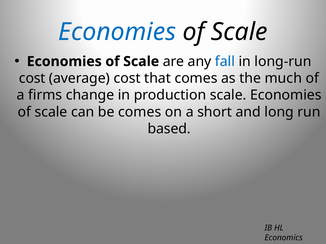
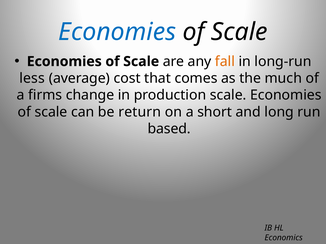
fall colour: blue -> orange (225, 62)
cost: cost -> less (32, 78)
be comes: comes -> return (140, 112)
